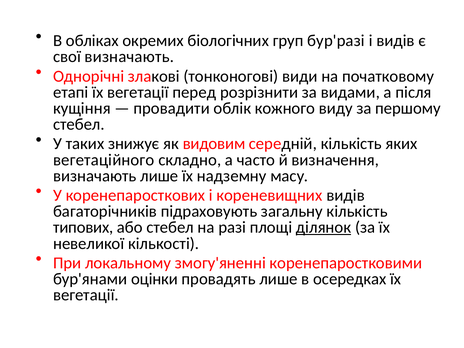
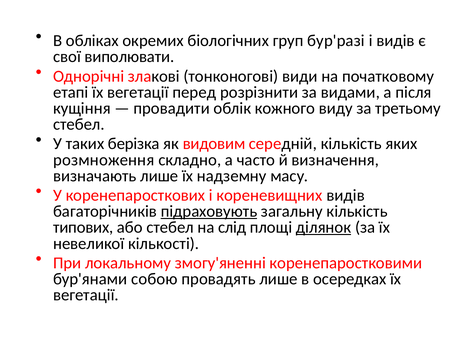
свої визначають: визначають -> виполювати (129, 57)
першому: першому -> третьому (408, 108)
знижує: знижує -> берізка (134, 144)
вегетаційного: вегетаційного -> розмноження (104, 160)
підраховують underline: none -> present (209, 211)
разі: разі -> слід (232, 227)
оцінки: оцінки -> собою (154, 279)
